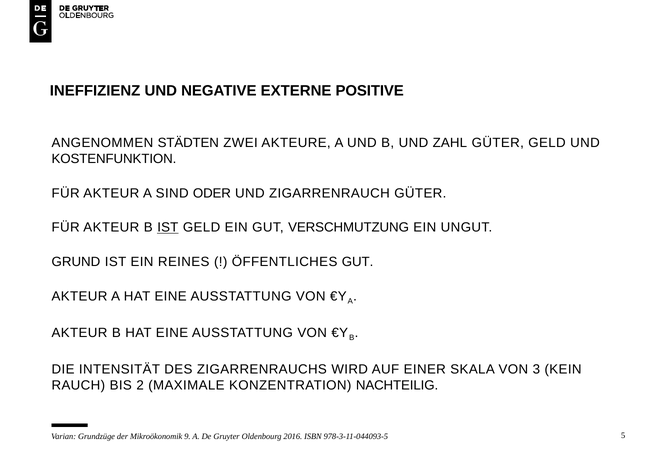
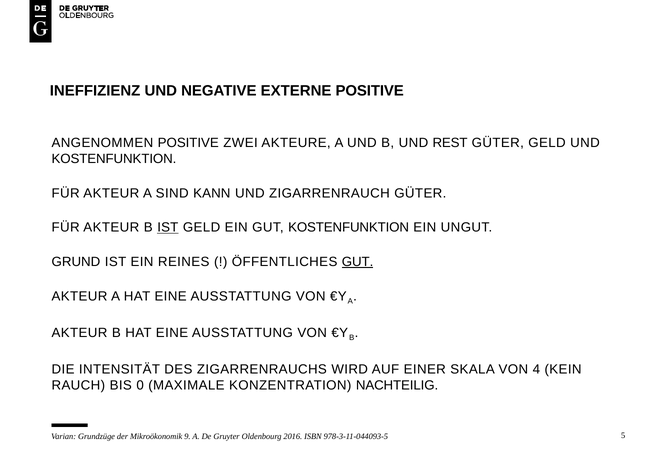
ANGENOMMEN STÄDTEN: STÄDTEN -> POSITIVE (188, 143)
ZAHL: ZAHL -> REST (450, 143)
ODER: ODER -> KANN (212, 193)
GUT VERSCHMUTZUNG: VERSCHMUTZUNG -> KOSTENFUNKTION (349, 227)
GUT underline: none -> present (358, 261)
3: 3 -> 4 (536, 369)
2: 2 -> 0 (140, 385)
